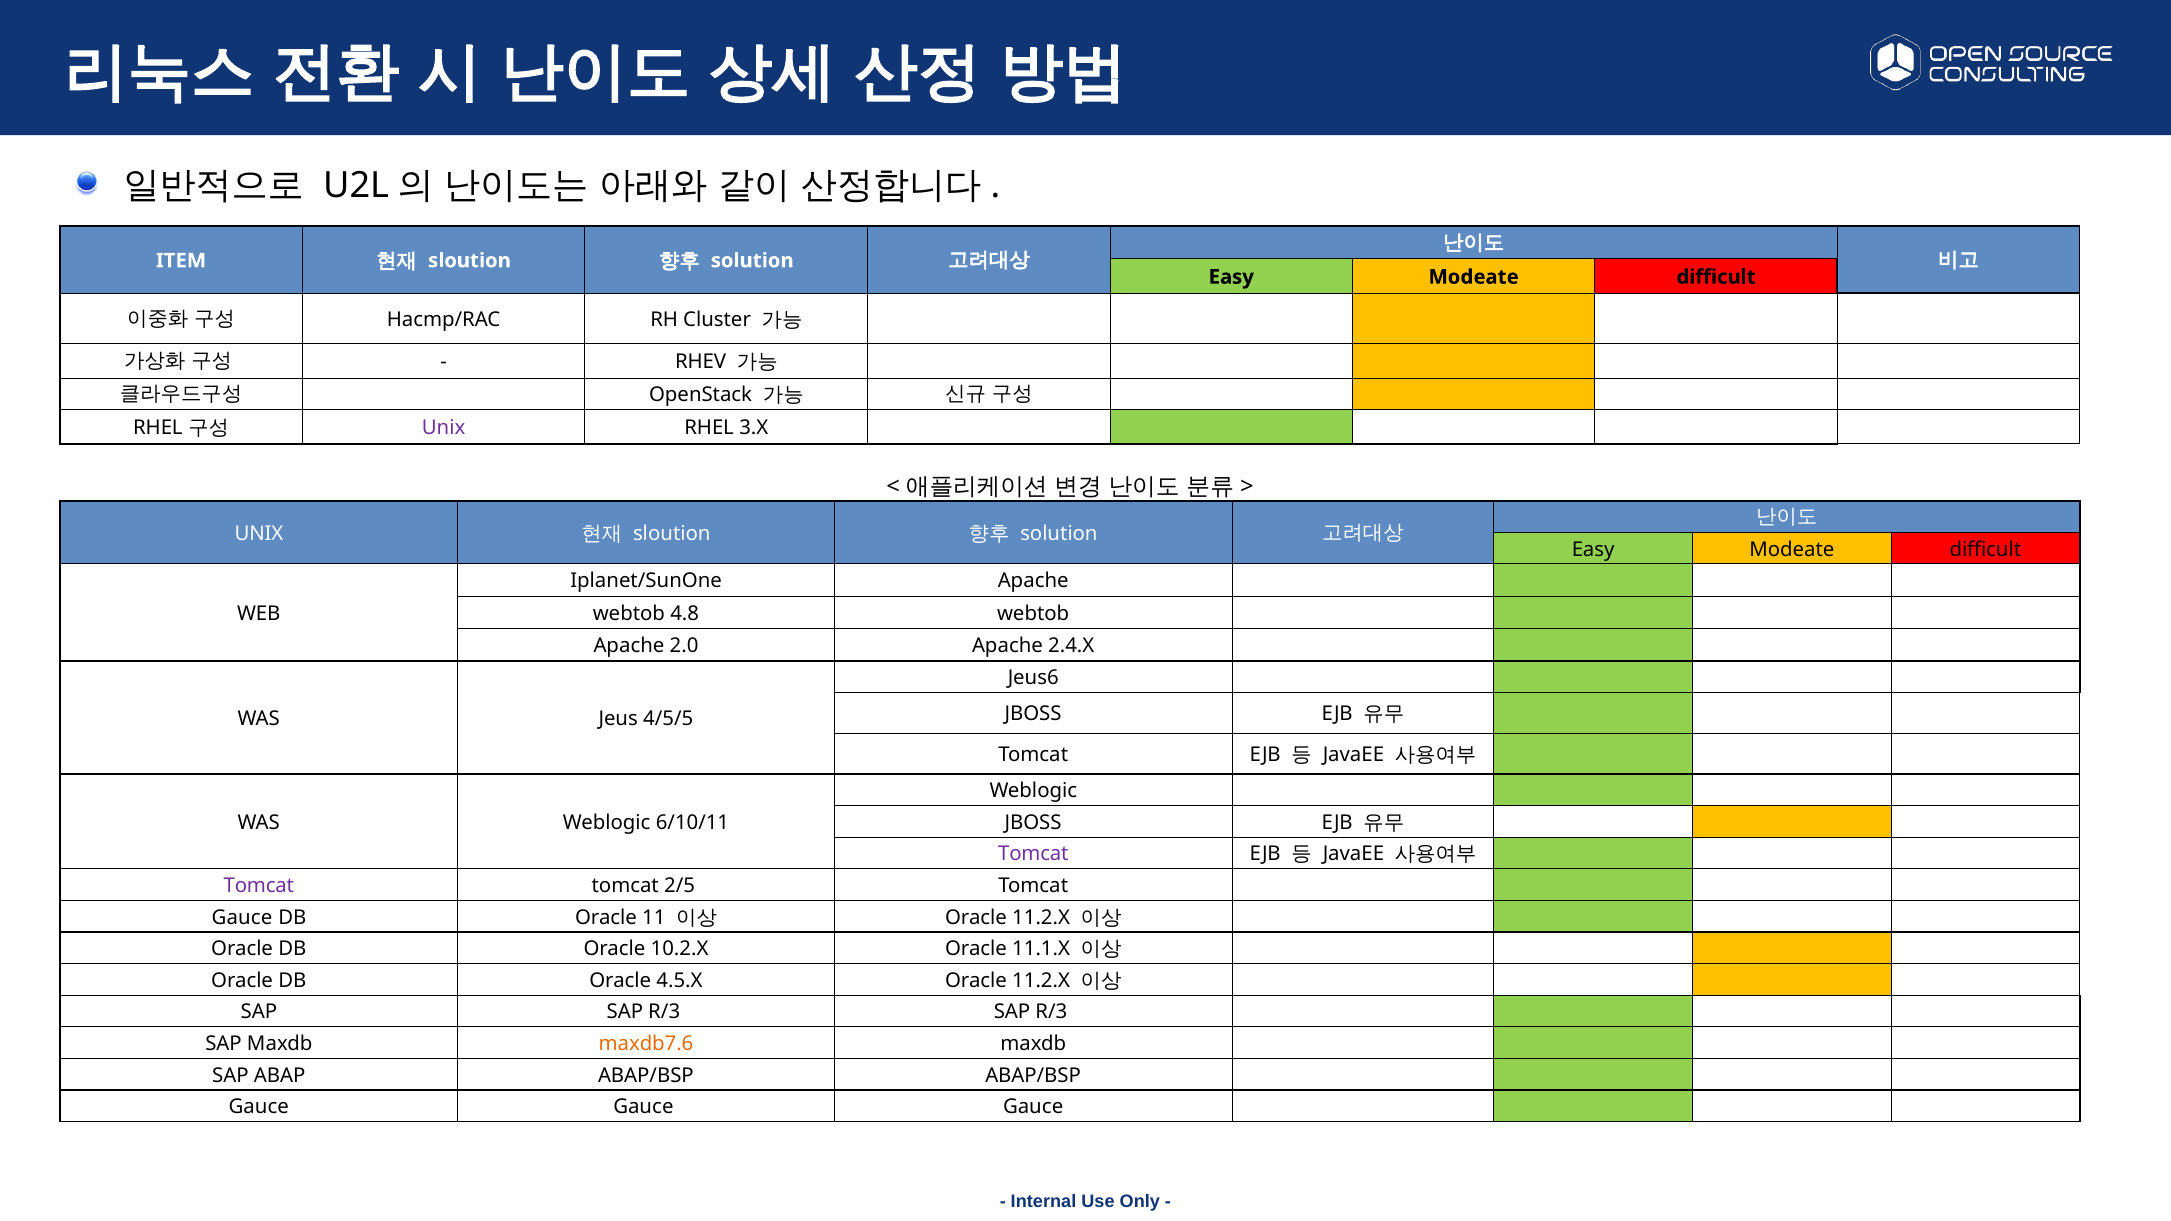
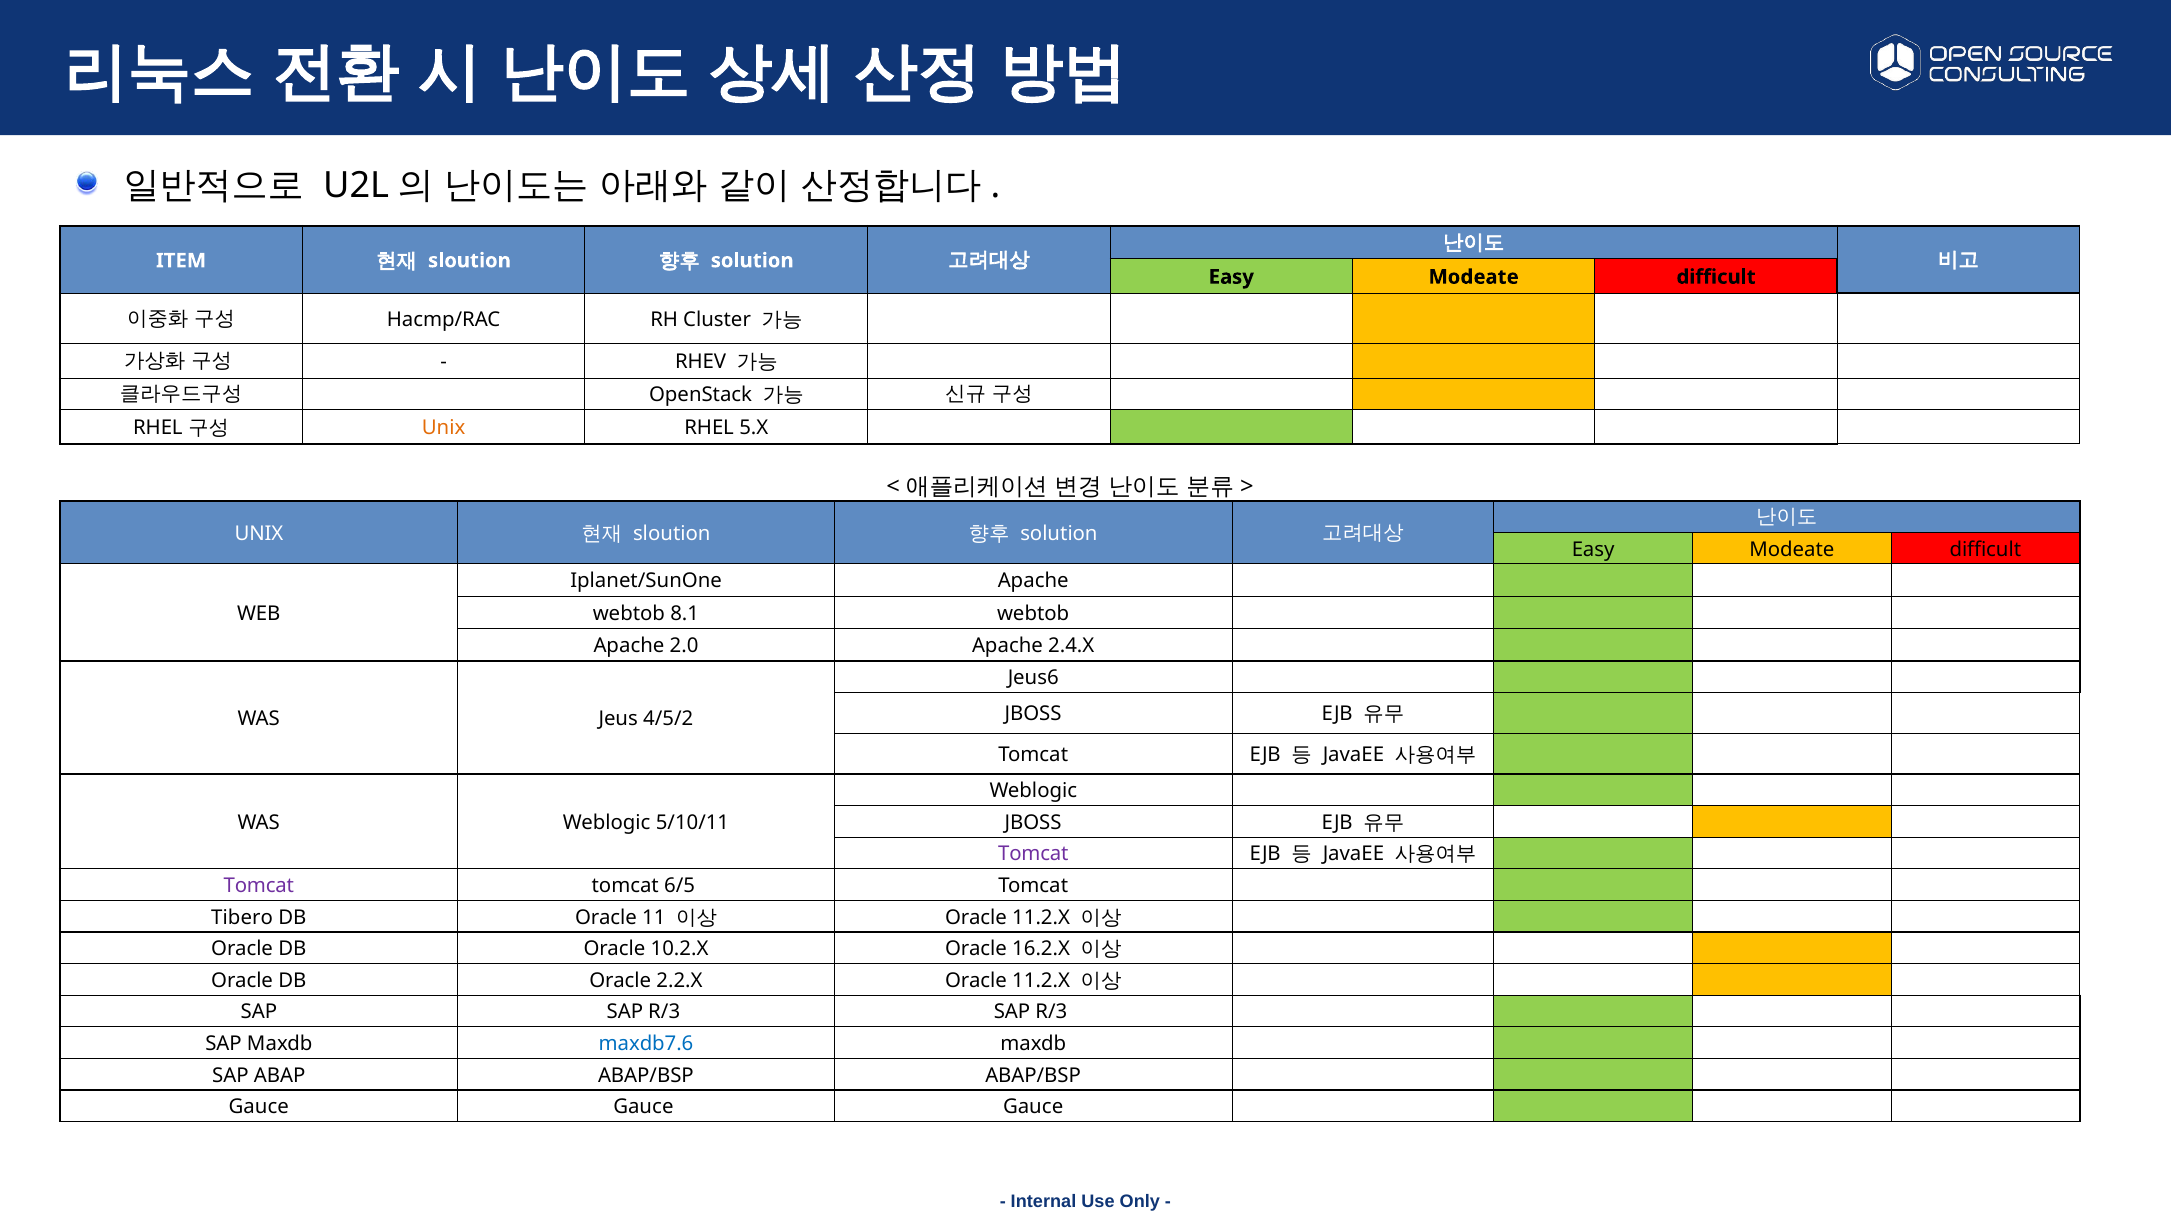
Unix colour: purple -> orange (444, 428)
3.X: 3.X -> 5.X (754, 428)
4.8: 4.8 -> 8.1 (685, 614)
4/5/5: 4/5/5 -> 4/5/2 (668, 719)
6/10/11: 6/10/11 -> 5/10/11 (693, 823)
2/5: 2/5 -> 6/5 (680, 886)
Gauce: Gauce -> Tibero (242, 917)
11.1.X: 11.1.X -> 16.2.X (1041, 949)
4.5.X: 4.5.X -> 2.2.X (680, 981)
maxdb7.6 colour: orange -> blue (646, 1044)
